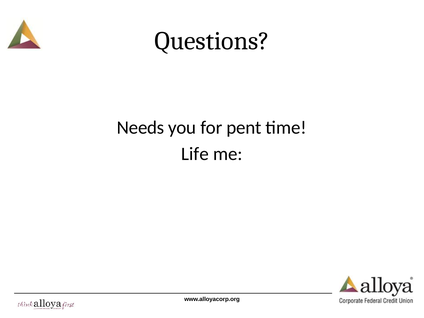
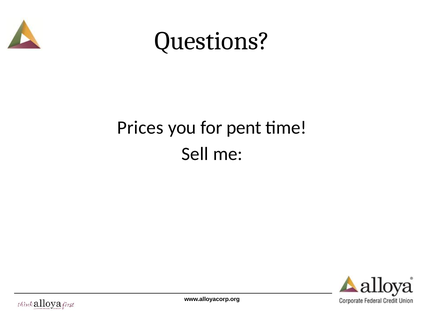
Needs: Needs -> Prices (140, 128)
Life: Life -> Sell (195, 154)
